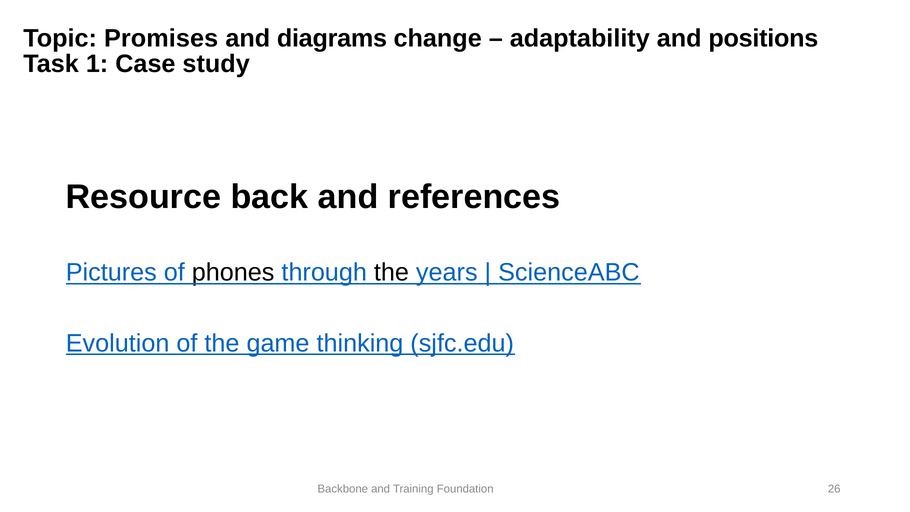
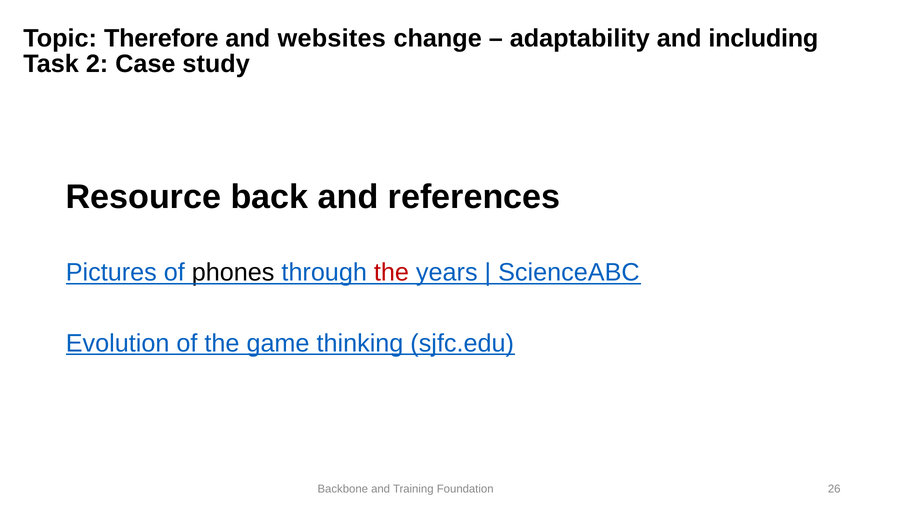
Promises: Promises -> Therefore (161, 39)
diagrams: diagrams -> websites (332, 39)
positions: positions -> including (763, 39)
1: 1 -> 2 (97, 64)
the colour: black -> red (392, 272)
